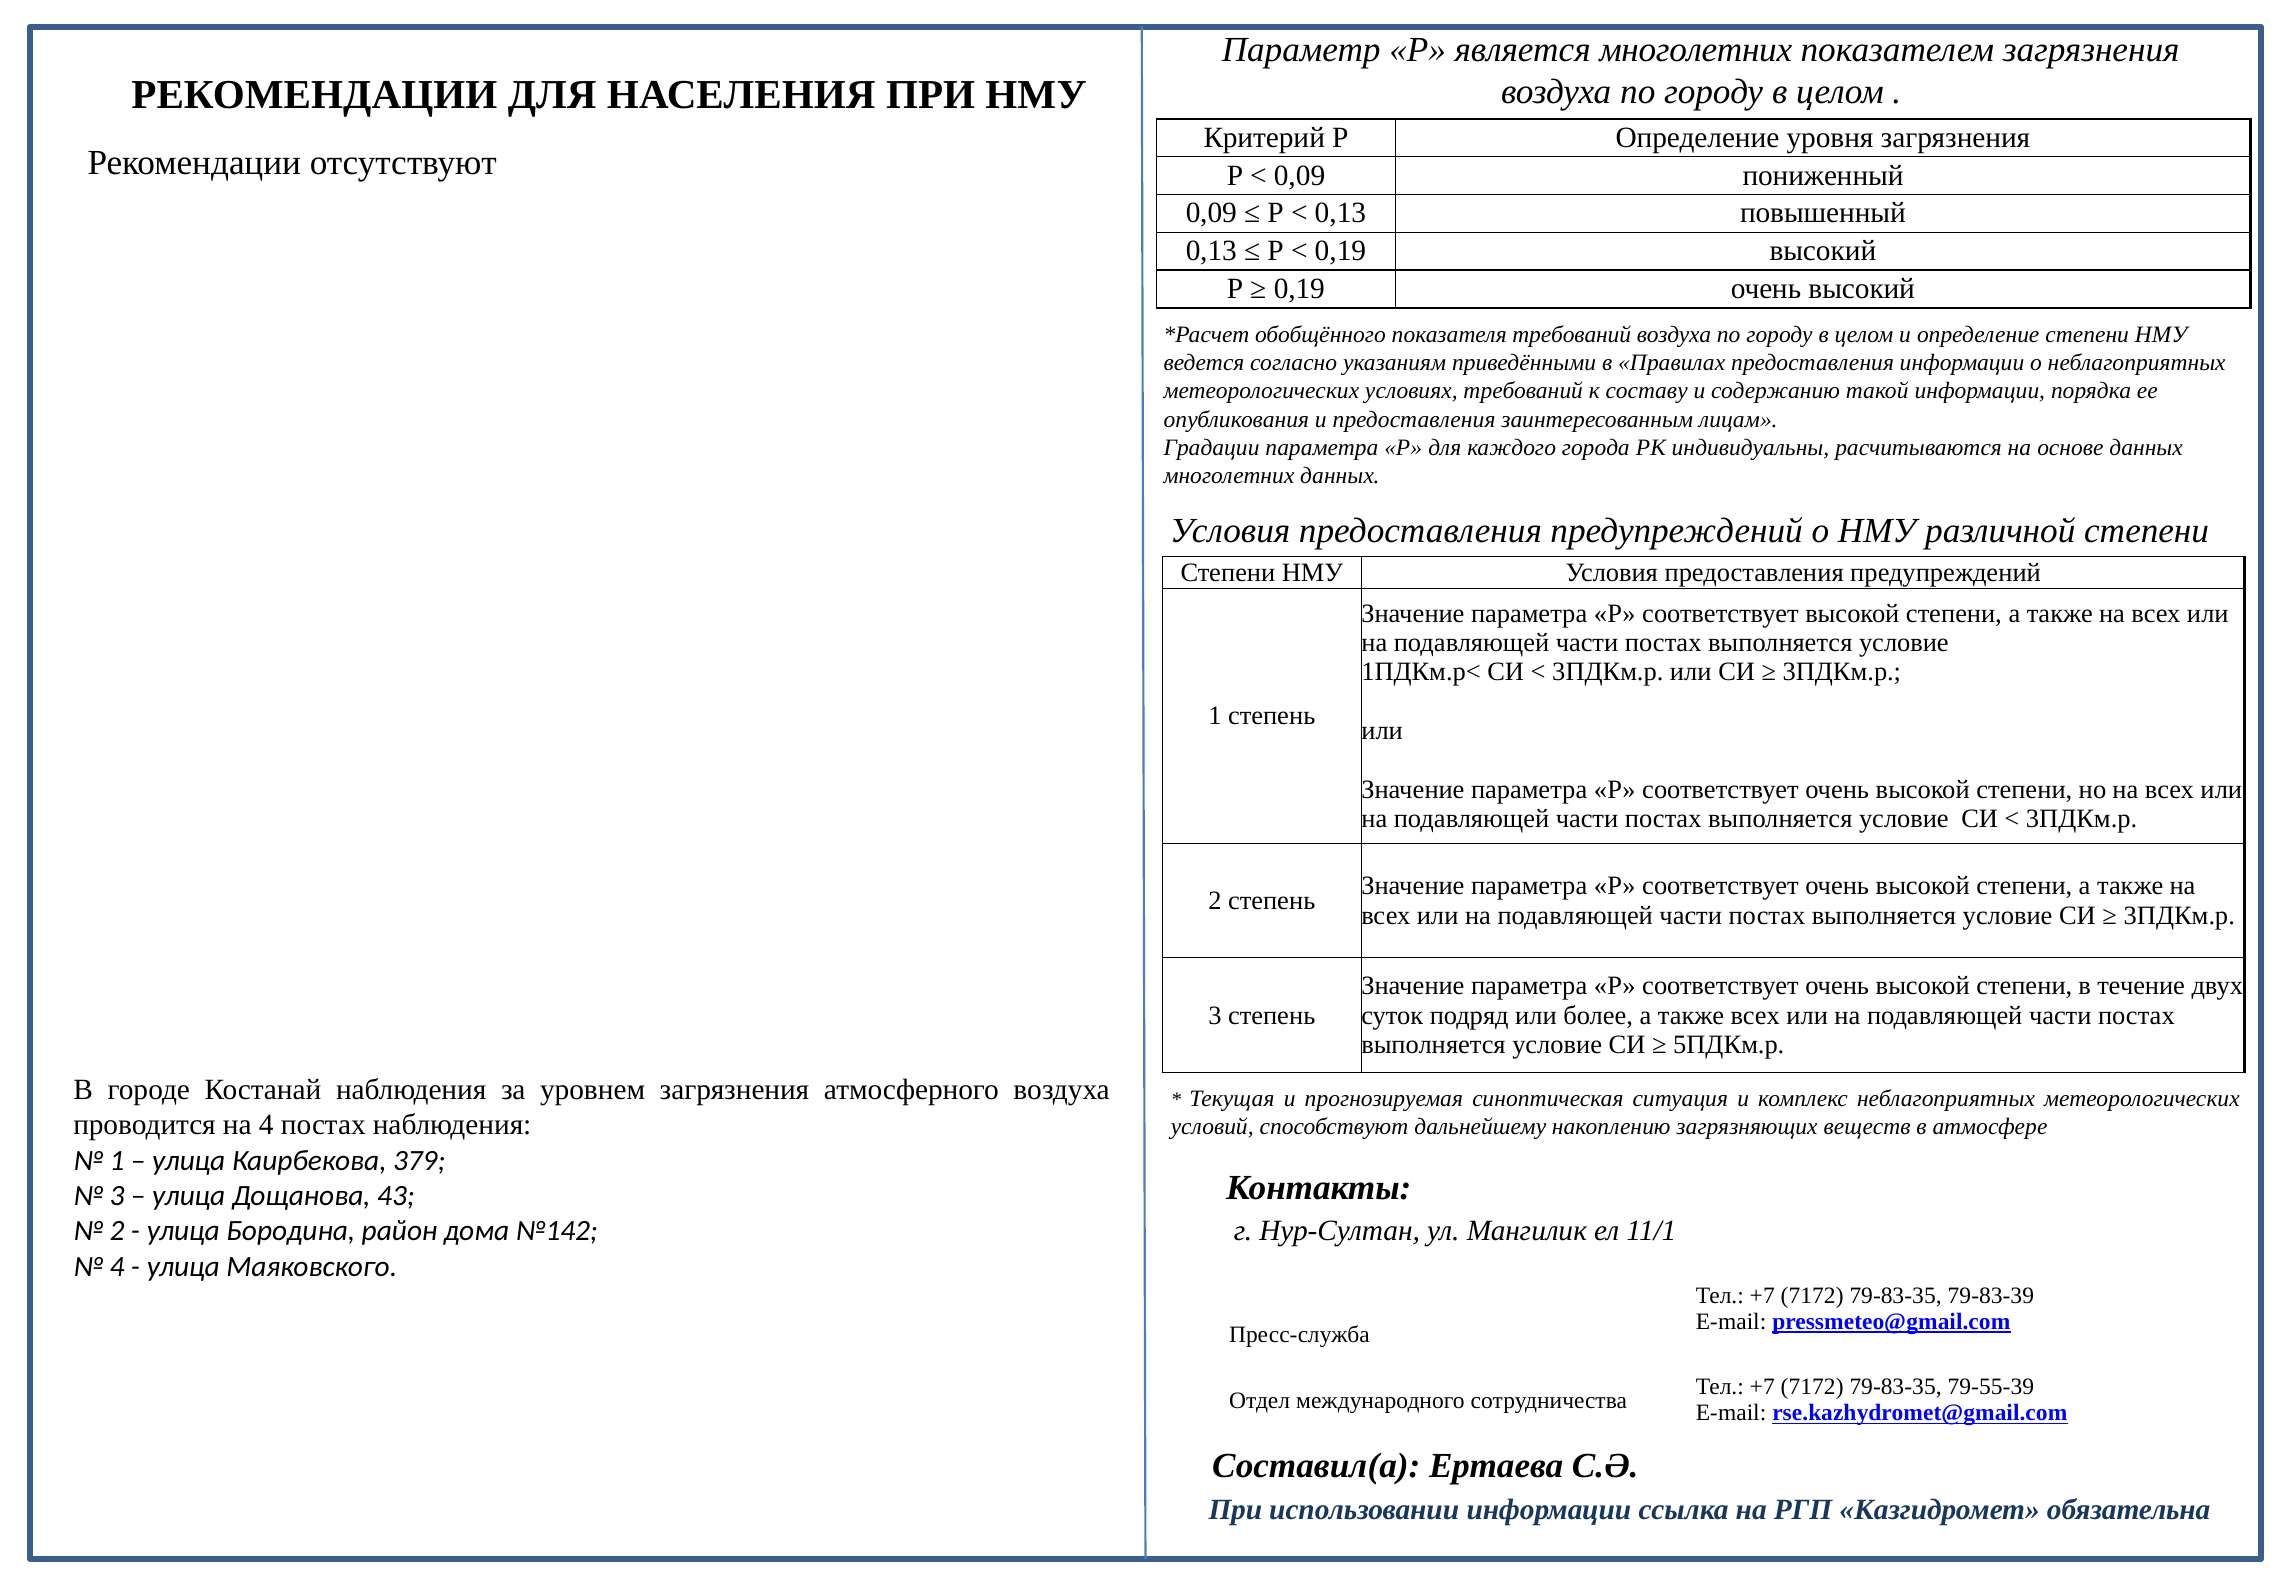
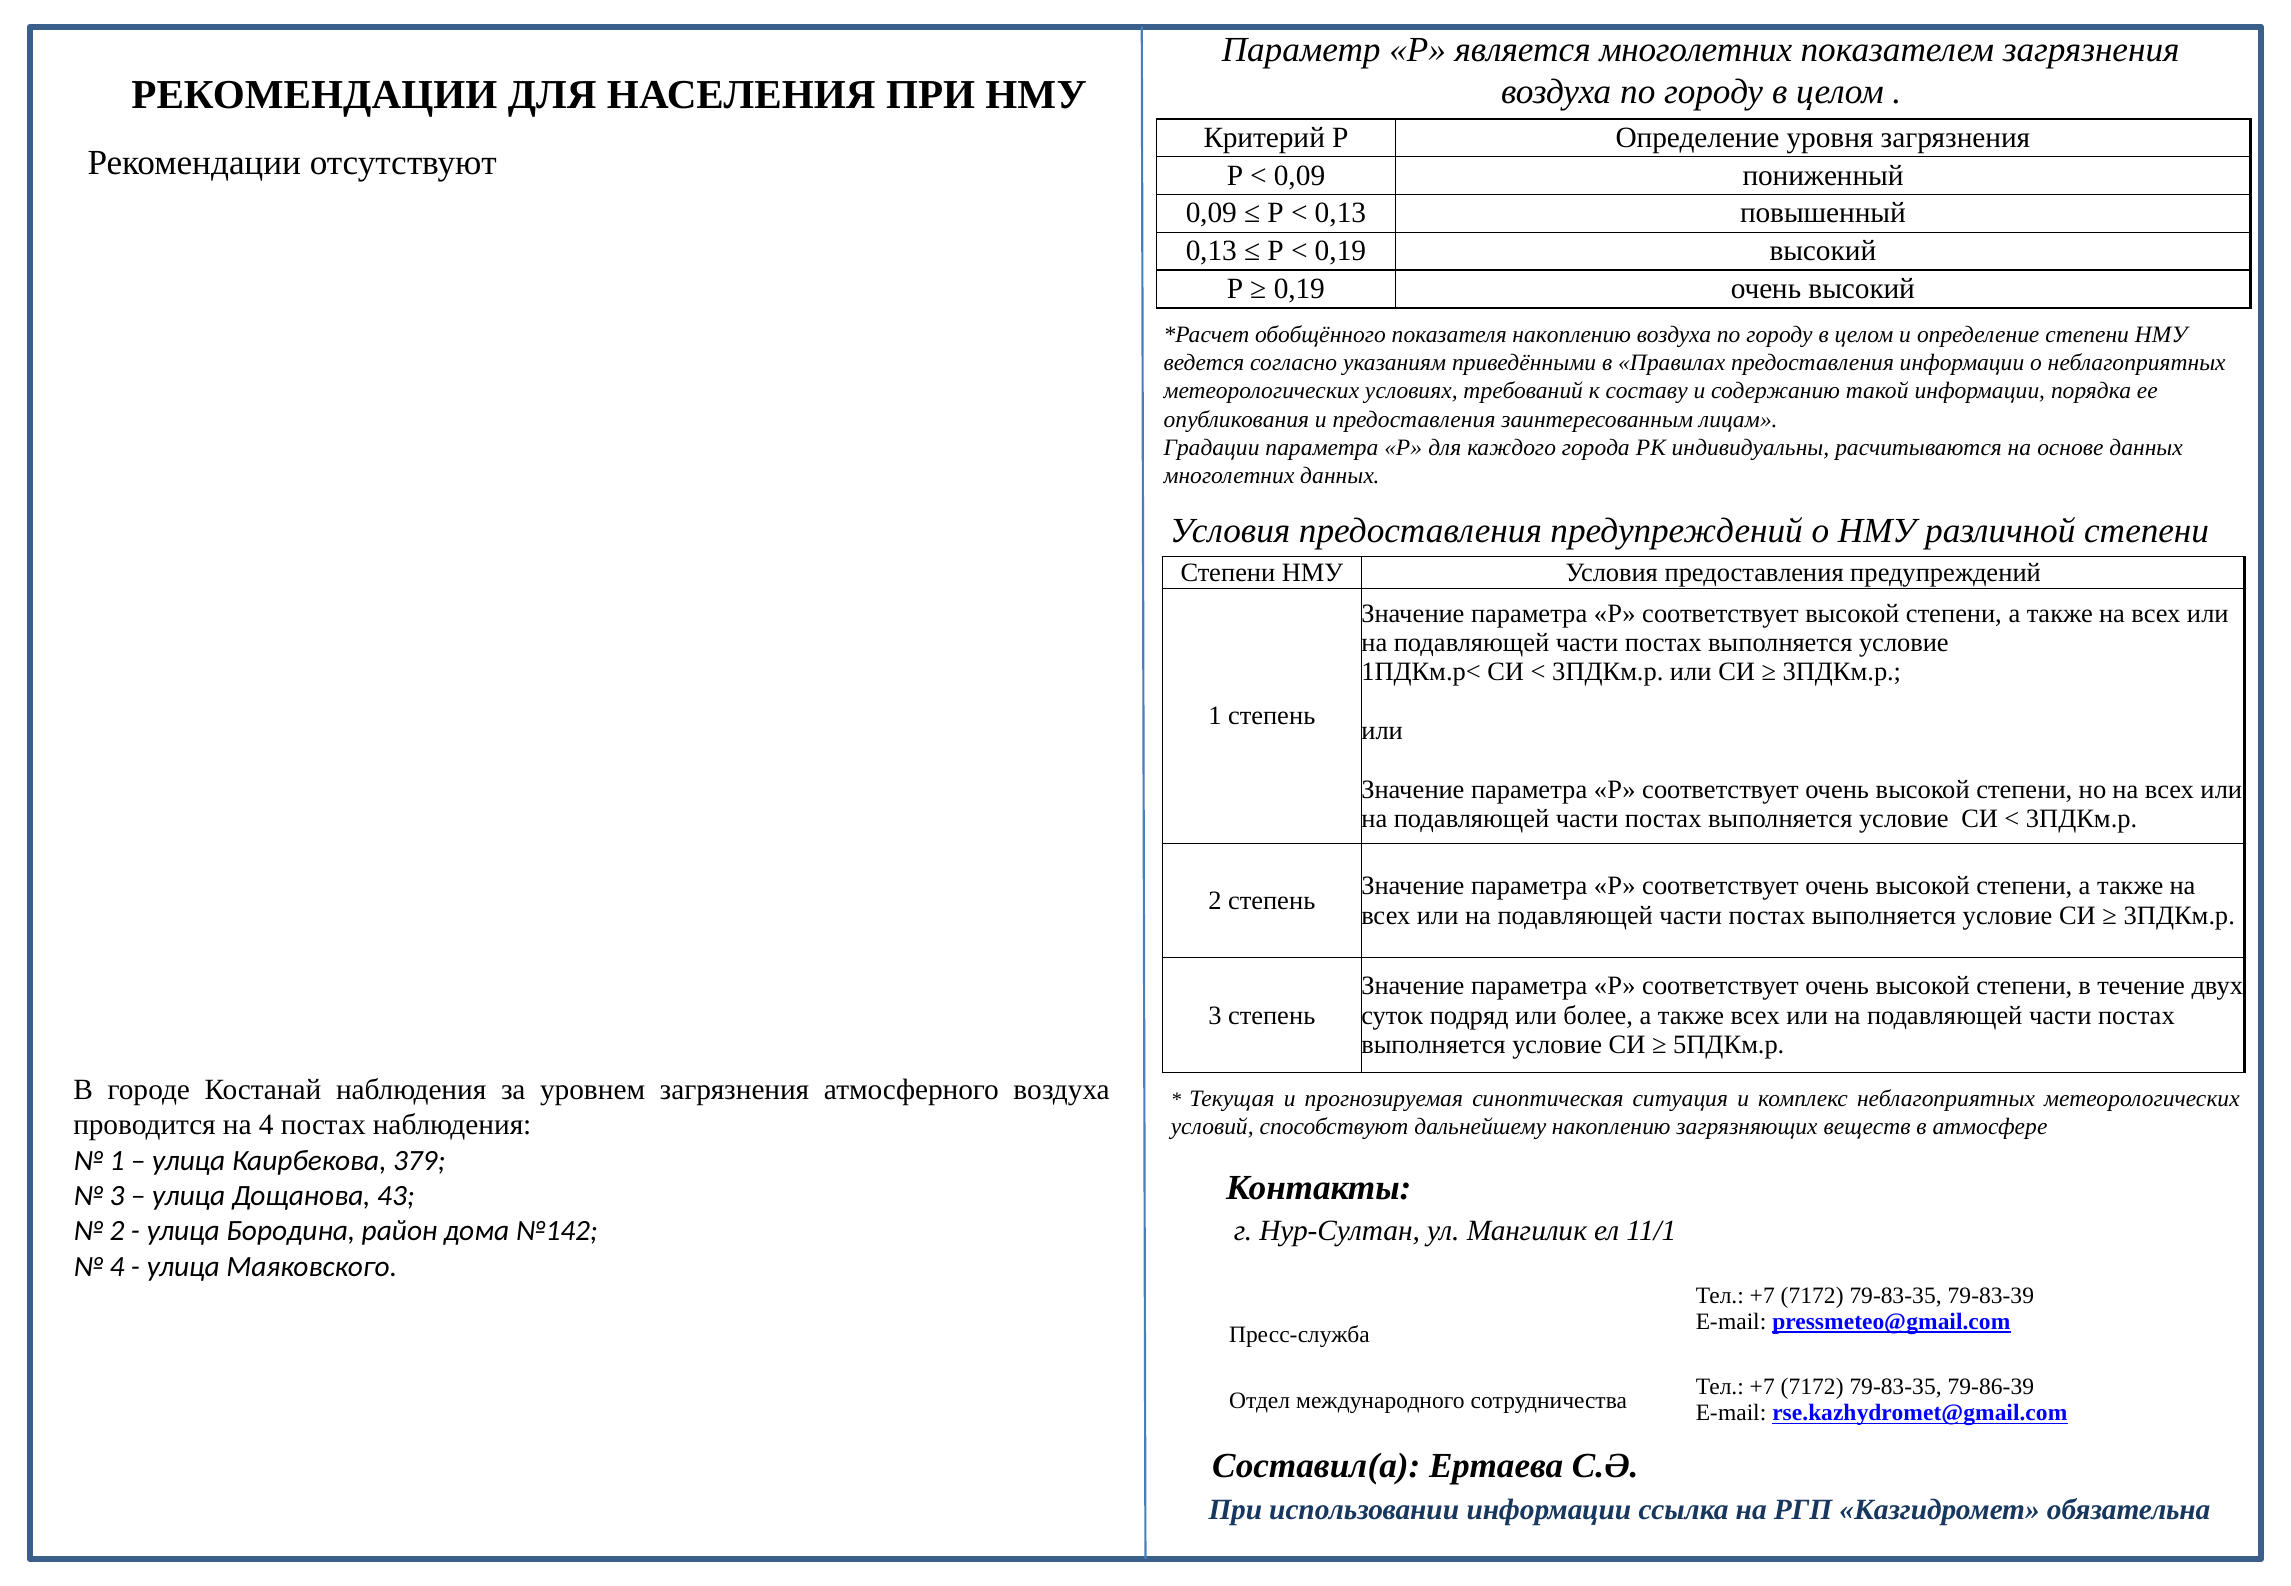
показателя требований: требований -> накоплению (1572, 335)
79-55-39: 79-55-39 -> 79-86-39 (1991, 1387)
